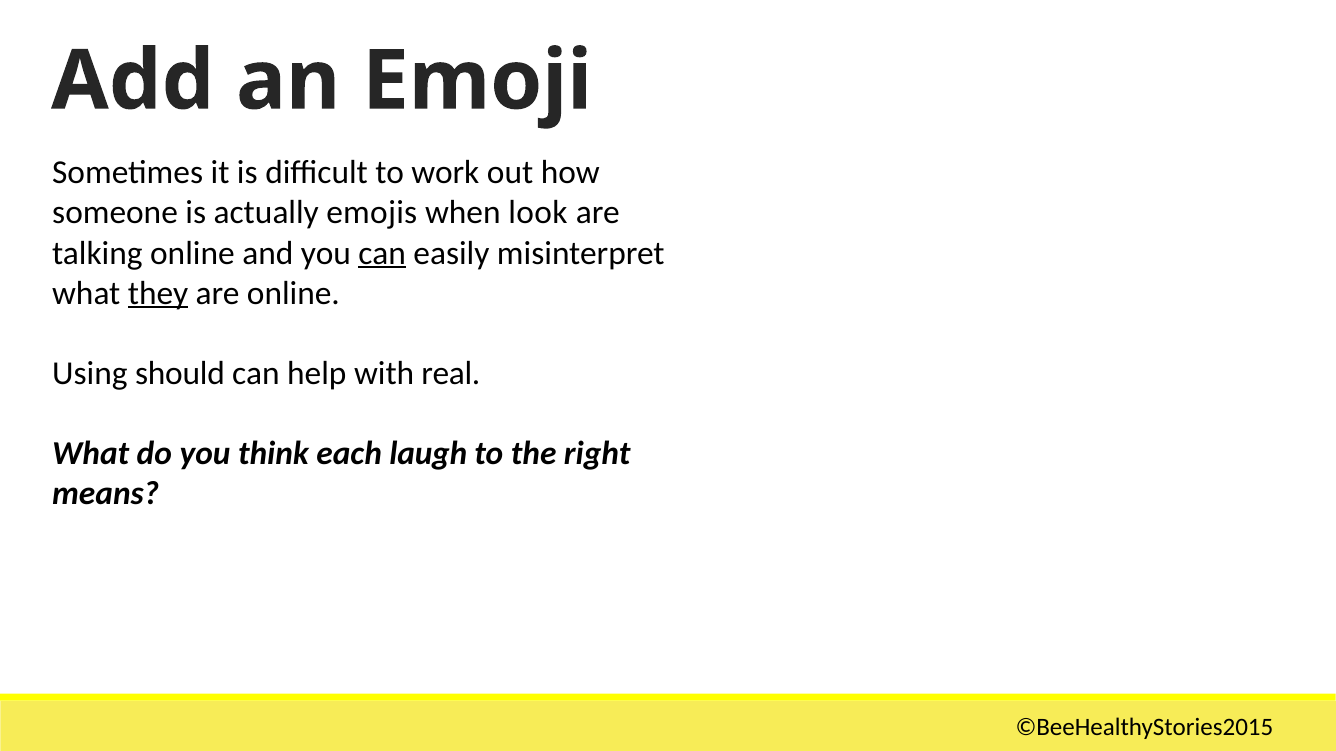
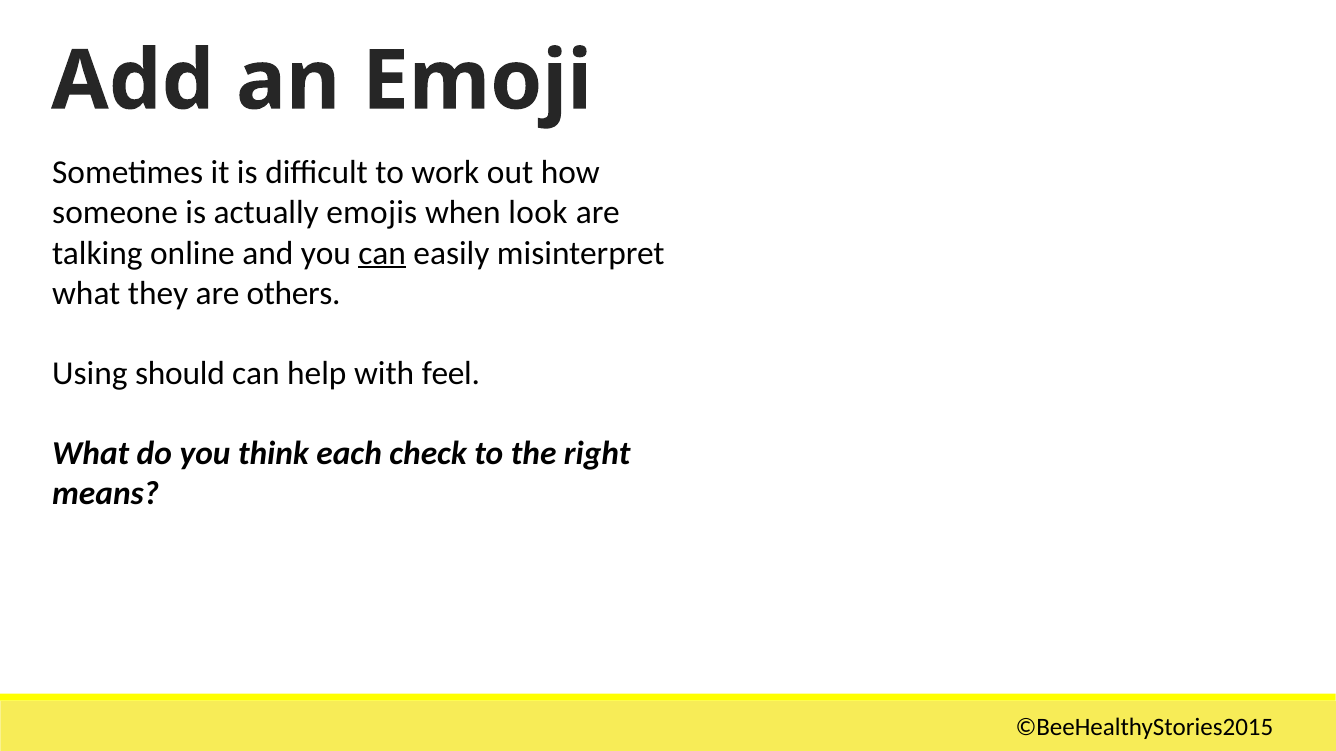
they underline: present -> none (158, 293)
are online: online -> others (294, 293)
real: real -> feel (451, 373)
laugh: laugh -> check (428, 454)
